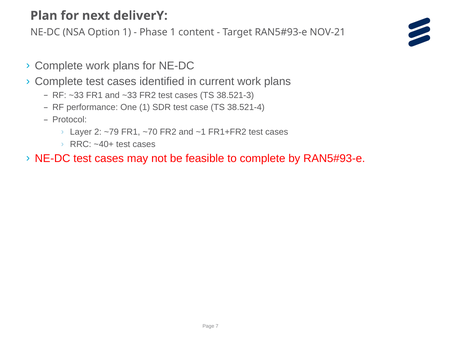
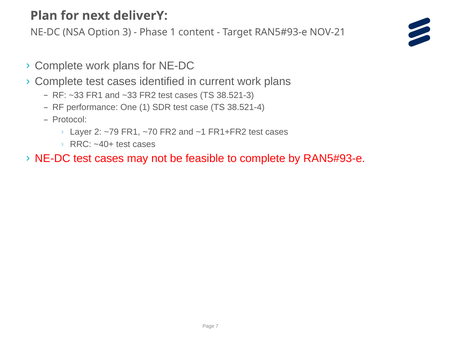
Option 1: 1 -> 3 (127, 32)
